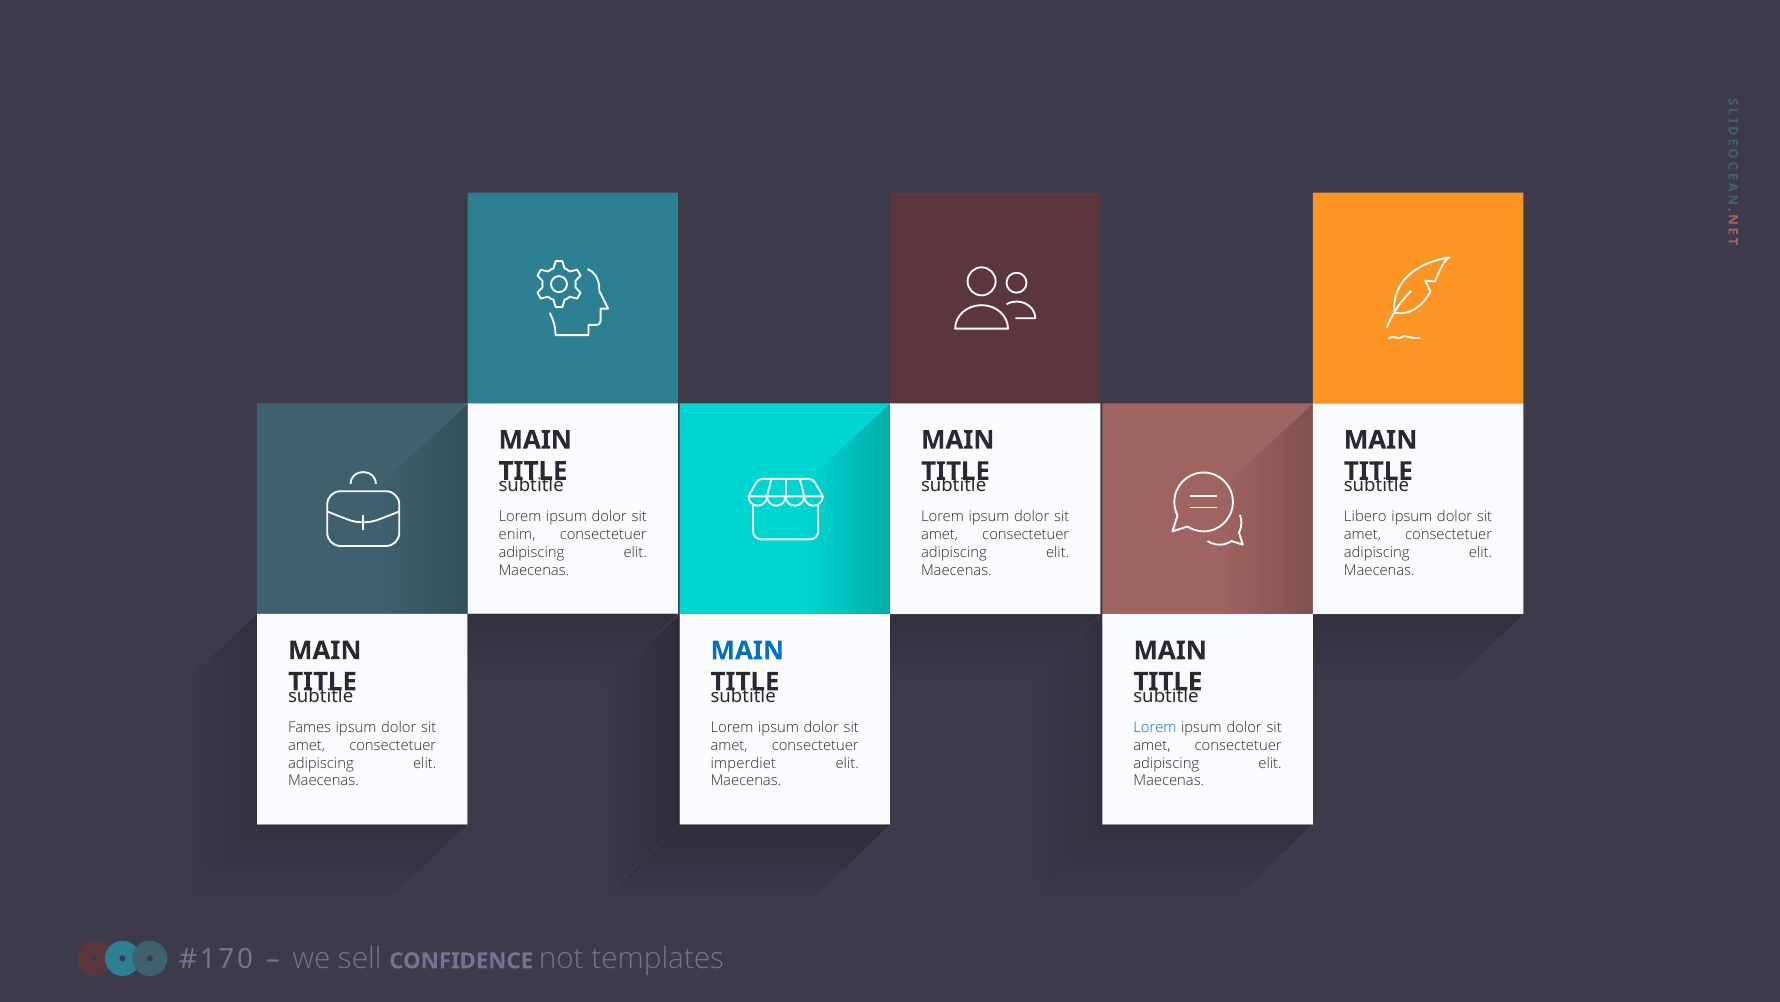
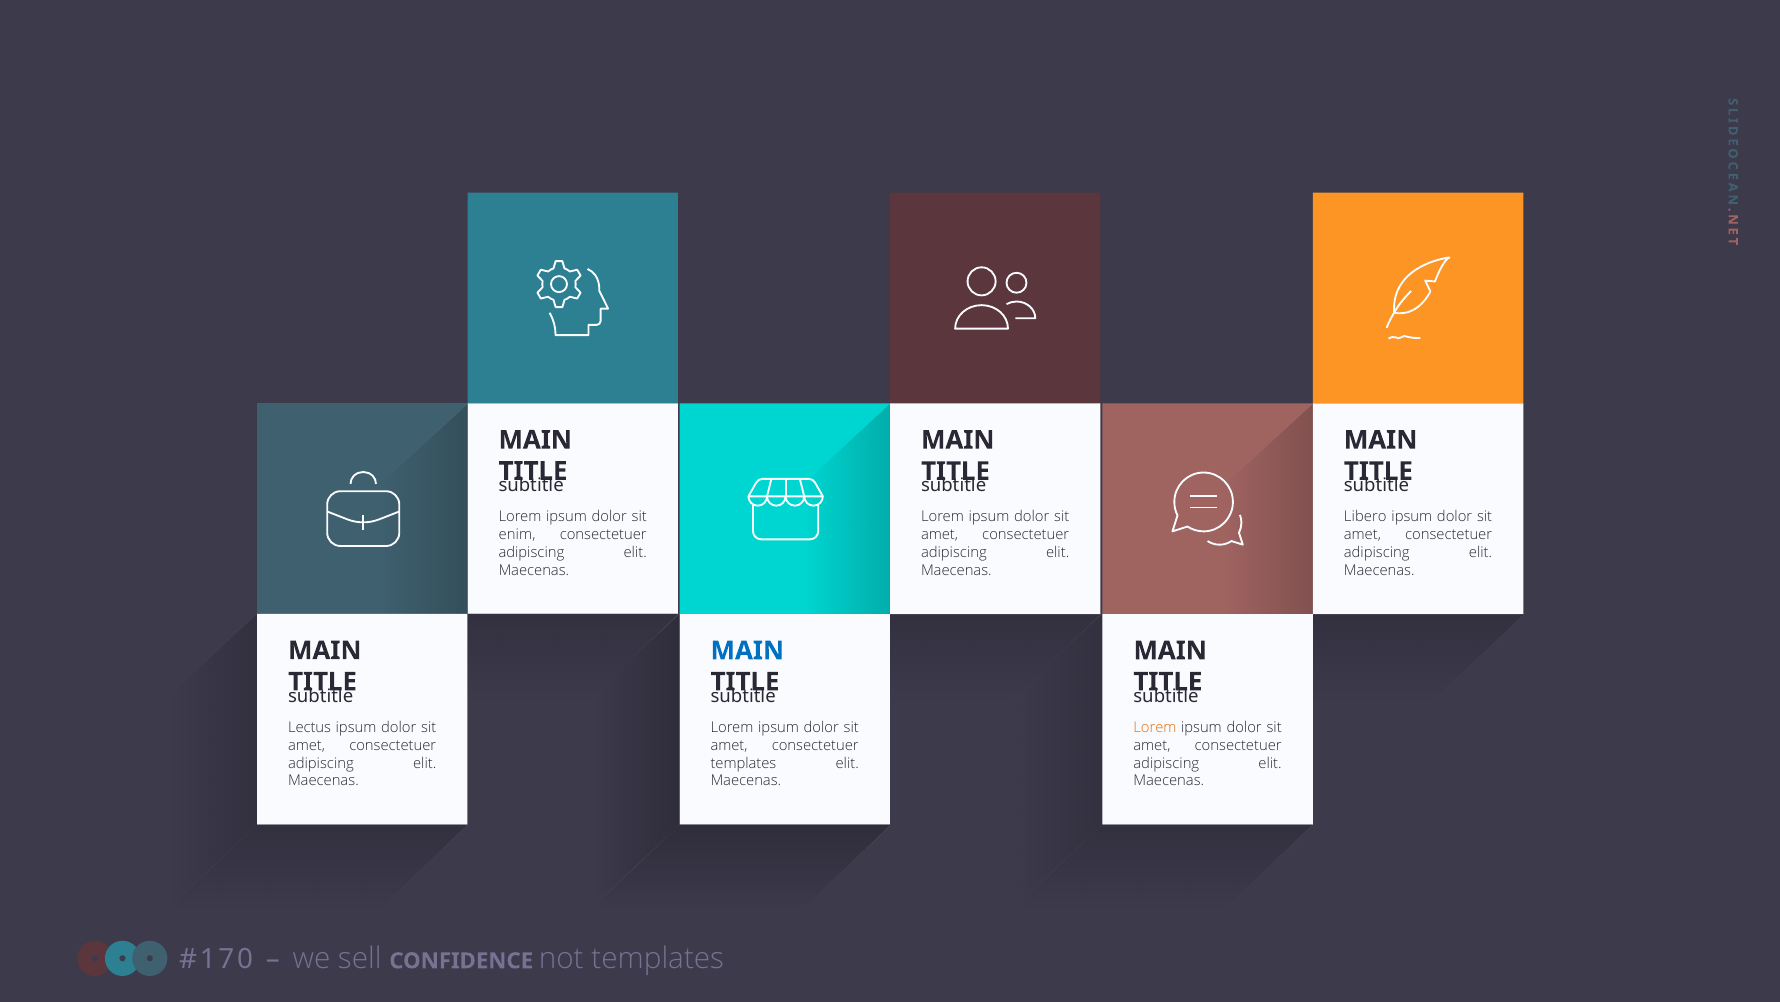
Fames: Fames -> Lectus (310, 727)
Lorem colour: blue -> orange (1155, 727)
imperdiet: imperdiet -> templates (743, 763)
